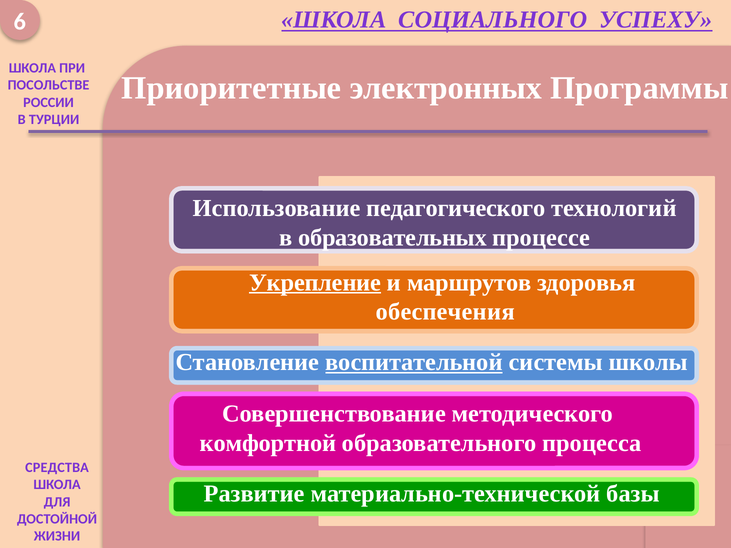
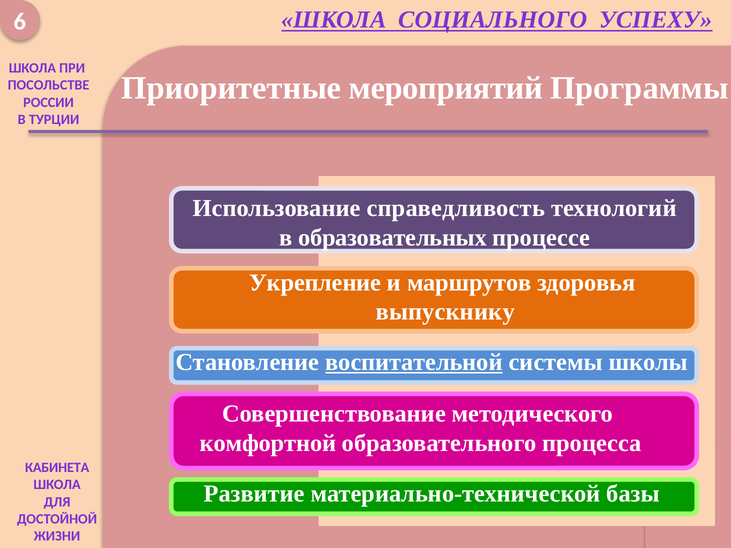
электронных: электронных -> мероприятий (446, 88)
педагогического: педагогического -> справедливость (456, 208)
Укрепление underline: present -> none (315, 283)
обеспечения: обеспечения -> выпускнику (445, 312)
СРЕДСТВА: СРЕДСТВА -> КАБИНЕТА (57, 468)
